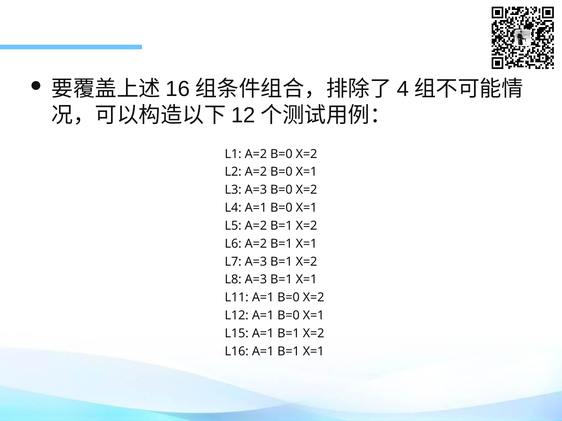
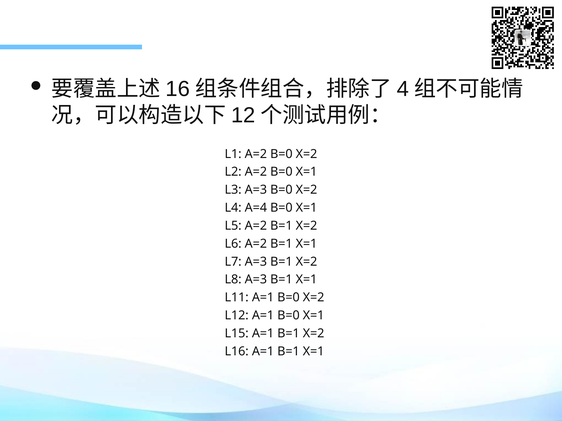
L4 A=1: A=1 -> A=4 (256, 208)
